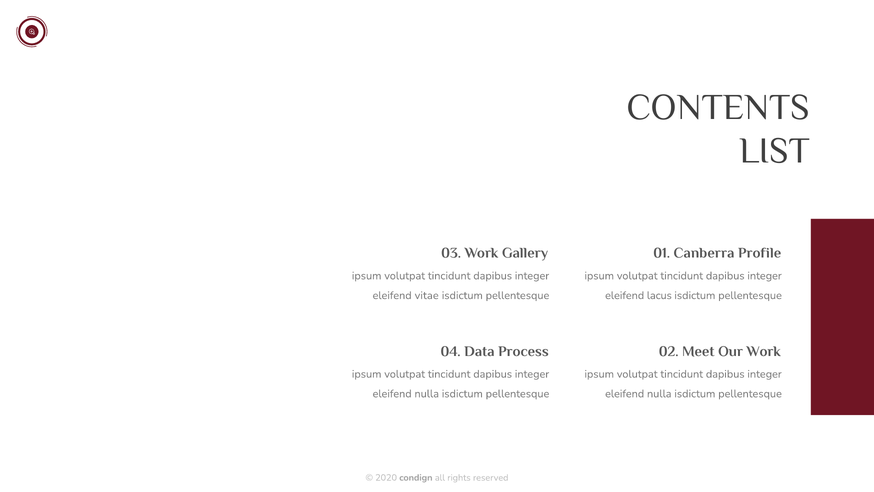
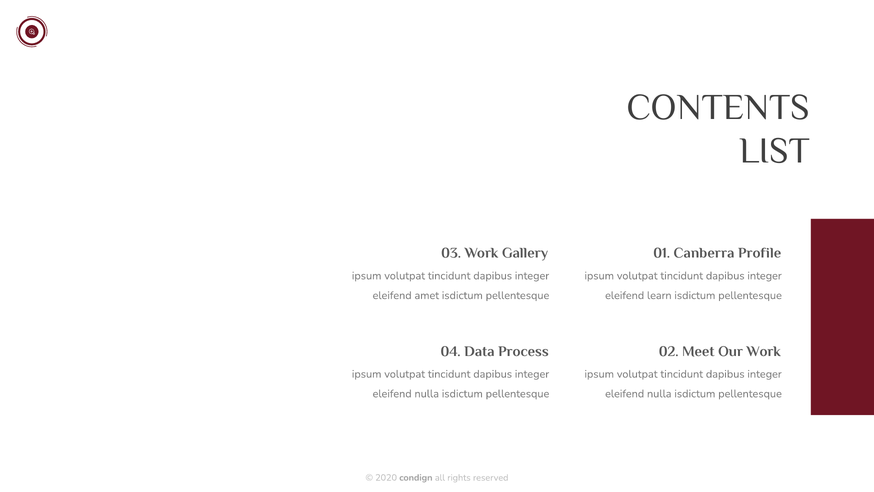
vitae: vitae -> amet (427, 295)
lacus: lacus -> learn (659, 295)
